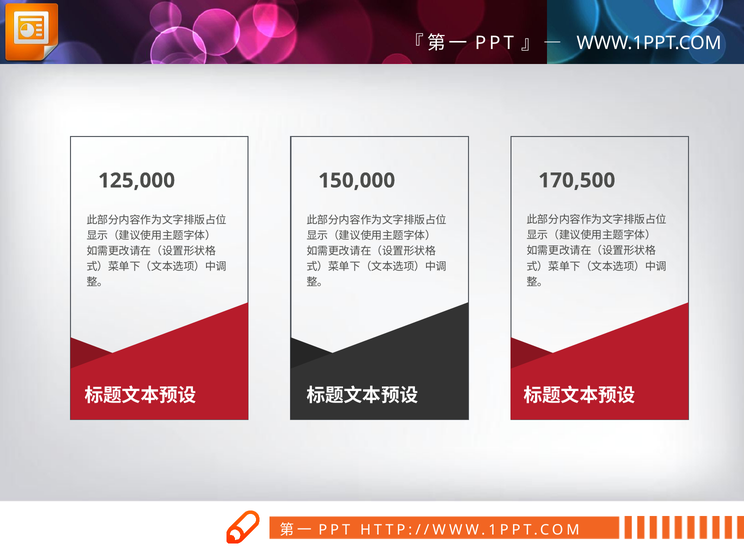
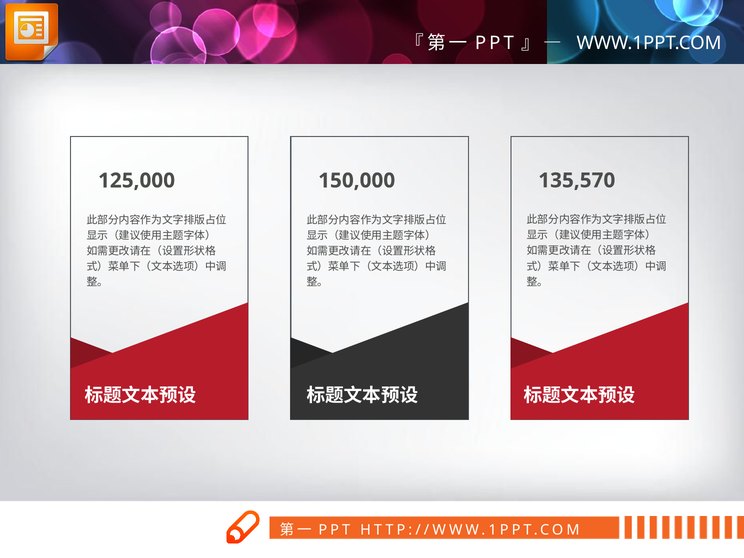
170,500: 170,500 -> 135,570 (577, 180)
